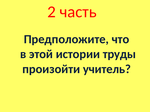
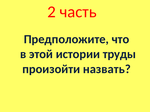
учитель: учитель -> назвать (107, 69)
